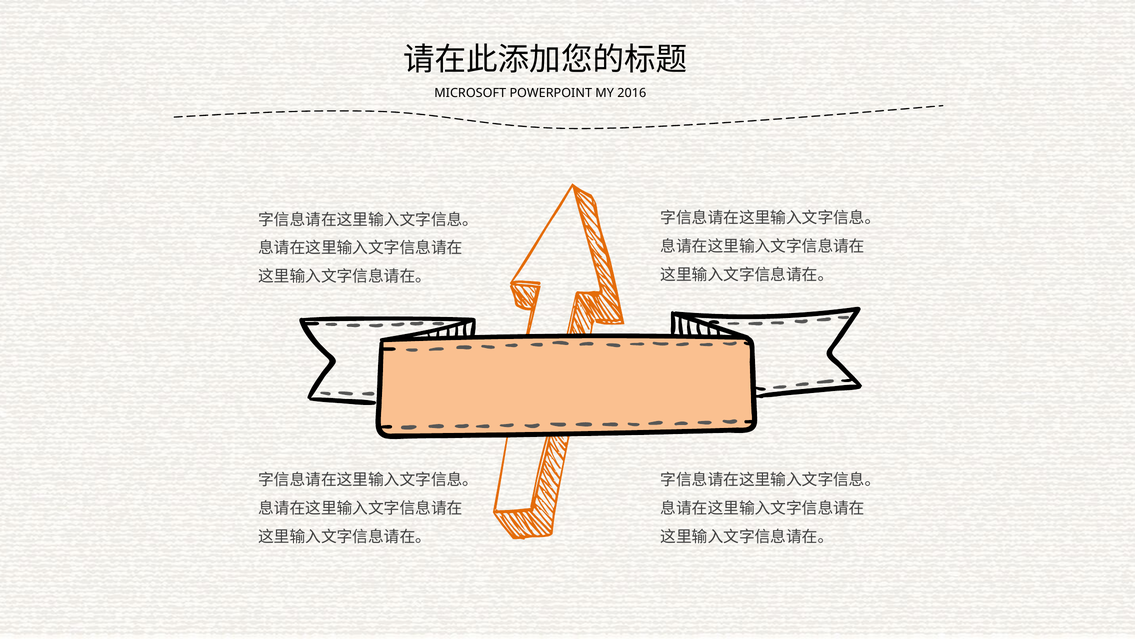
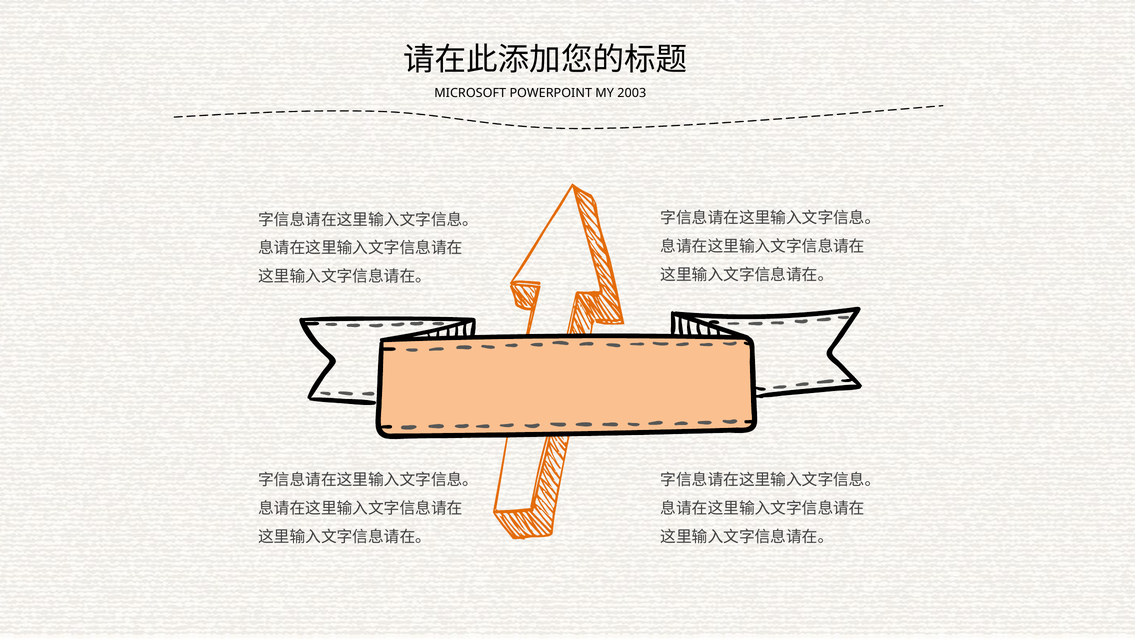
2016: 2016 -> 2003 (632, 93)
